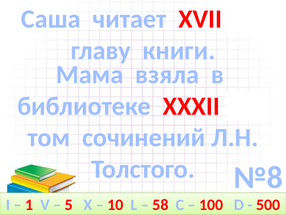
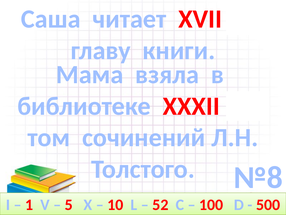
58: 58 -> 52 (160, 204)
